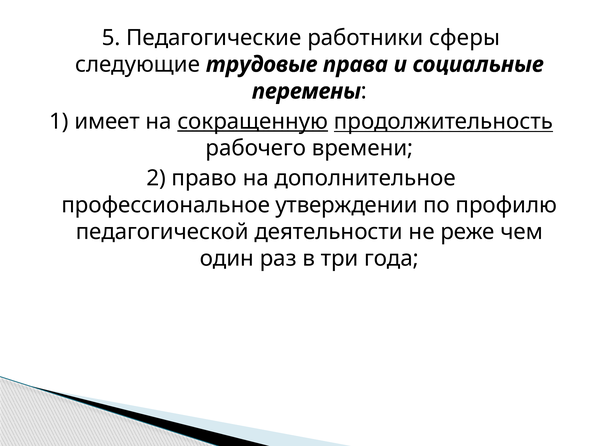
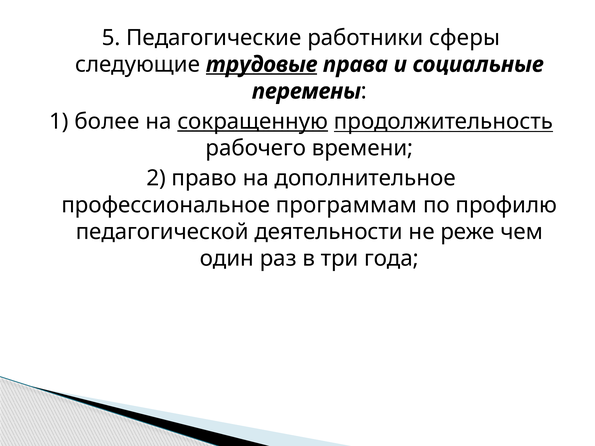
трудовые underline: none -> present (262, 65)
имеет: имеет -> более (107, 121)
утверждении: утверждении -> программам (346, 205)
